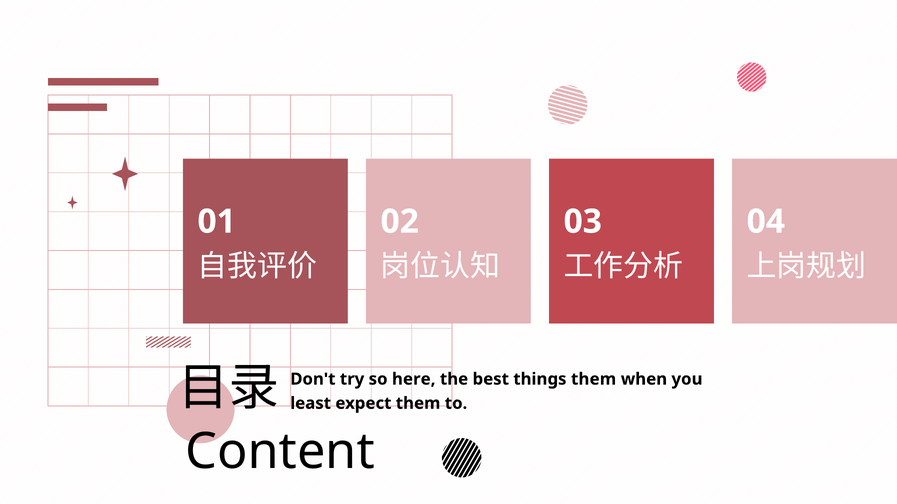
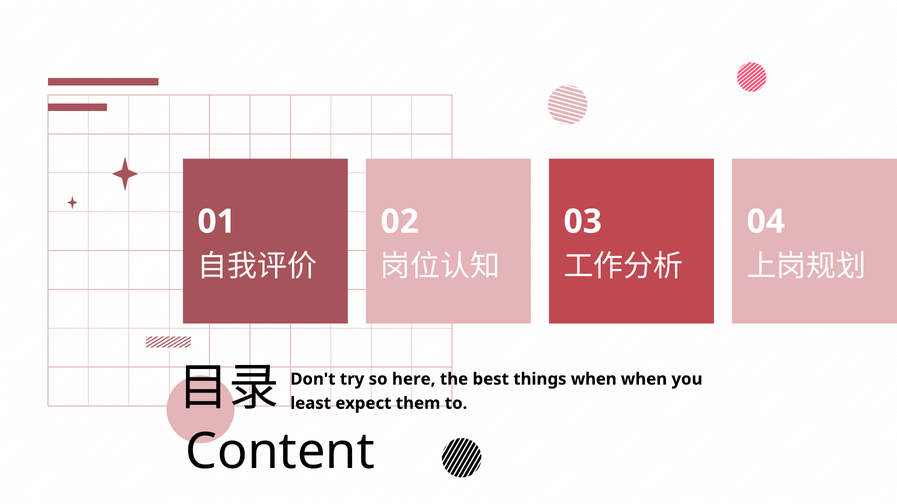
things them: them -> when (594, 380)
